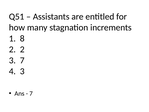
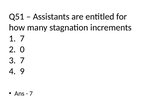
1 8: 8 -> 7 (22, 38)
2 2: 2 -> 0 (22, 49)
4 3: 3 -> 9 (22, 71)
